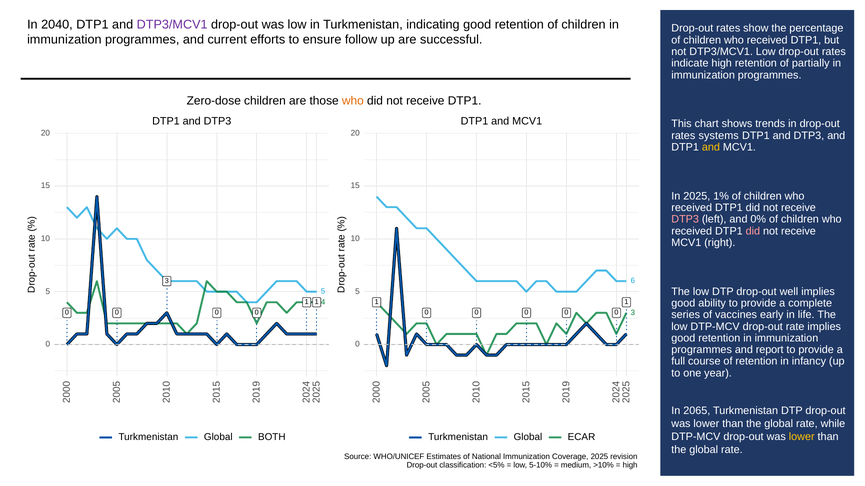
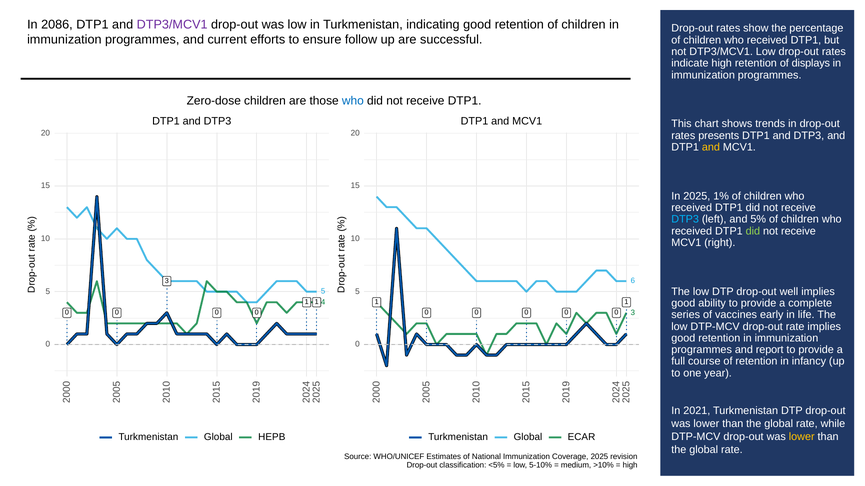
2040: 2040 -> 2086 (57, 25)
partially: partially -> displays (811, 63)
who colour: orange -> blue (353, 101)
systems: systems -> presents (719, 136)
DTP3 colour: pink -> light blue (685, 220)
0%: 0% -> 5% (758, 220)
did colour: pink -> light green (753, 231)
2065: 2065 -> 2021 (697, 411)
BOTH: BOTH -> HEPB (272, 437)
